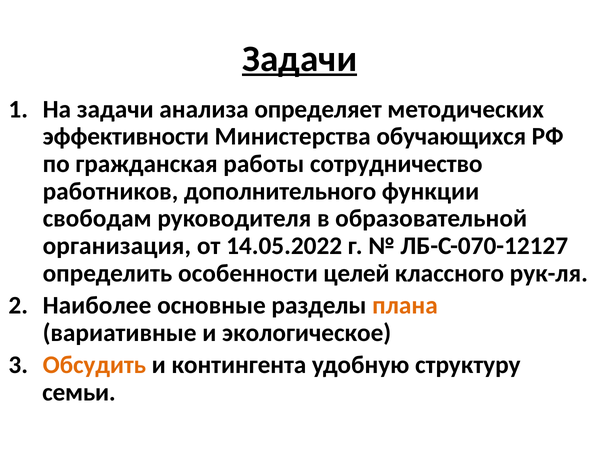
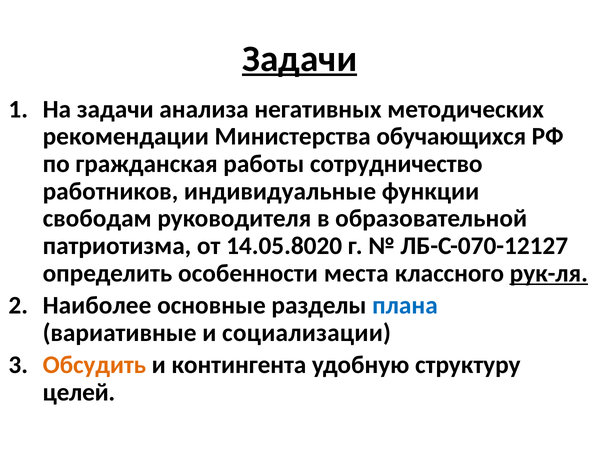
определяет: определяет -> негативных (318, 109)
эффективности: эффективности -> рекомендации (126, 137)
дополнительного: дополнительного -> индивидуальные (280, 191)
организация: организация -> патриотизма (117, 246)
14.05.2022: 14.05.2022 -> 14.05.8020 (284, 246)
целей: целей -> места (356, 273)
рук-ля underline: none -> present (549, 273)
плана colour: orange -> blue (405, 306)
экологическое: экологическое -> социализации (307, 333)
семьи: семьи -> целей (79, 392)
